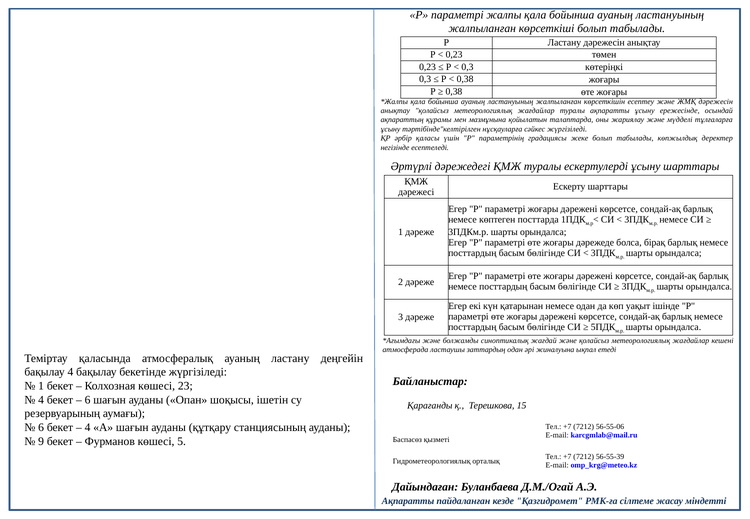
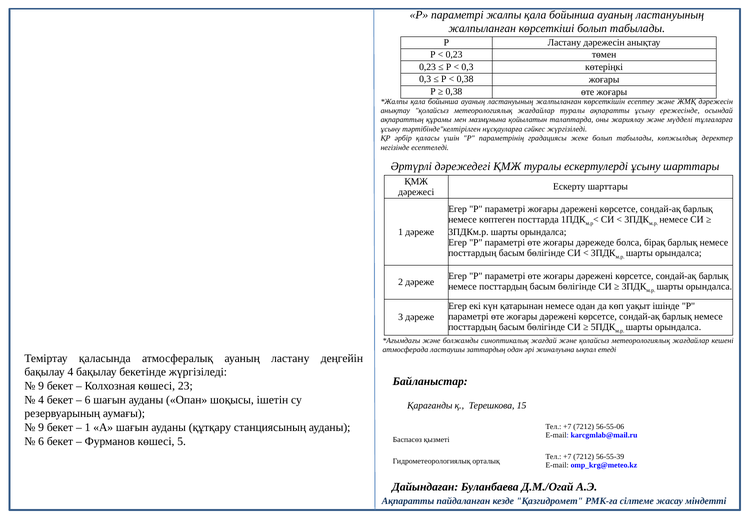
1: 1 -> 9 (41, 386)
6: 6 -> 9 (41, 428)
4: 4 -> 1 (88, 428)
9: 9 -> 6 (41, 442)
